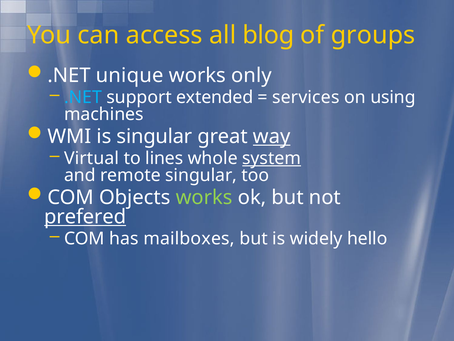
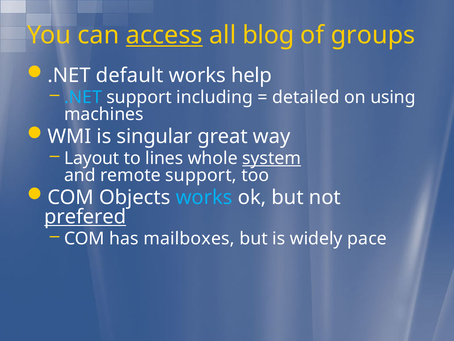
access underline: none -> present (164, 35)
unique: unique -> default (130, 75)
only: only -> help (252, 75)
extended: extended -> including (215, 97)
services: services -> detailed (306, 97)
way underline: present -> none (272, 136)
Virtual: Virtual -> Layout (92, 158)
remote singular: singular -> support (201, 175)
works colour: light green -> light blue (204, 197)
hello: hello -> pace (367, 238)
